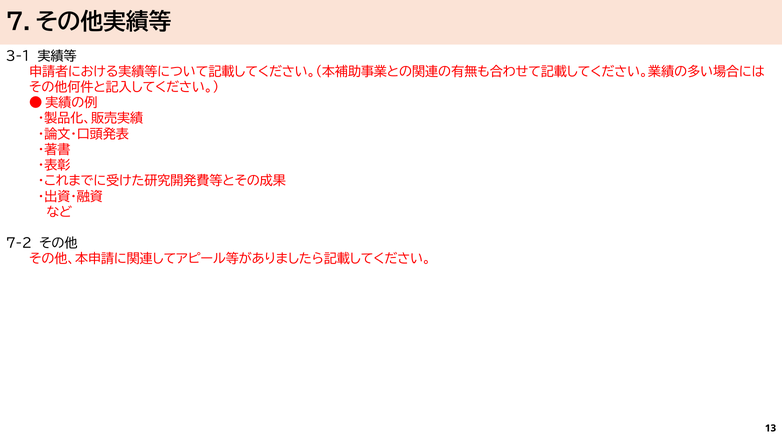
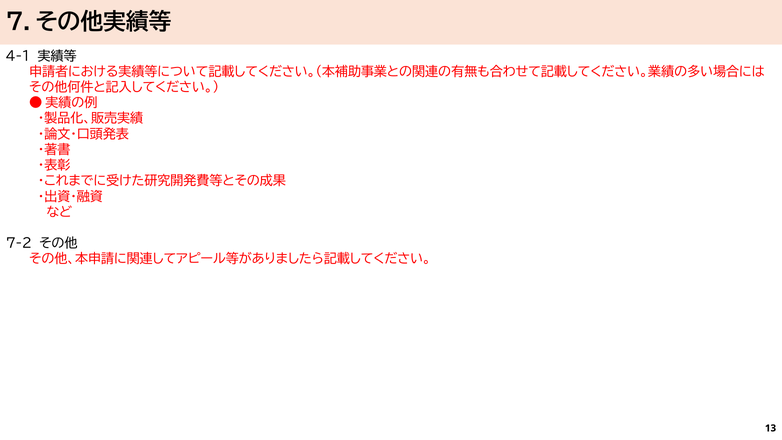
3-1: 3-1 -> 4-1 (18, 56)
